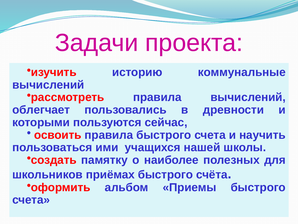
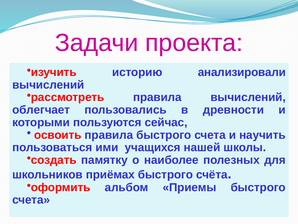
коммунальные: коммунальные -> анализировали (242, 72)
